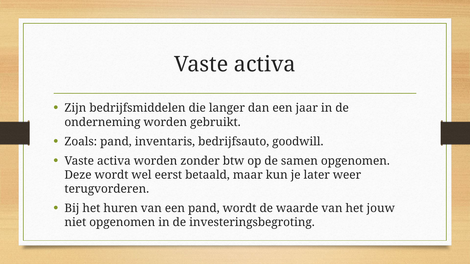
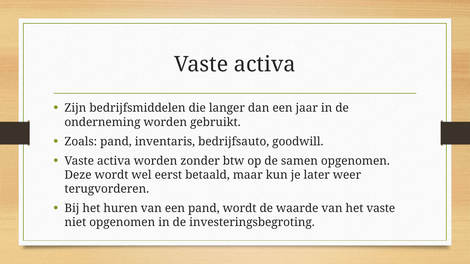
het jouw: jouw -> vaste (381, 209)
